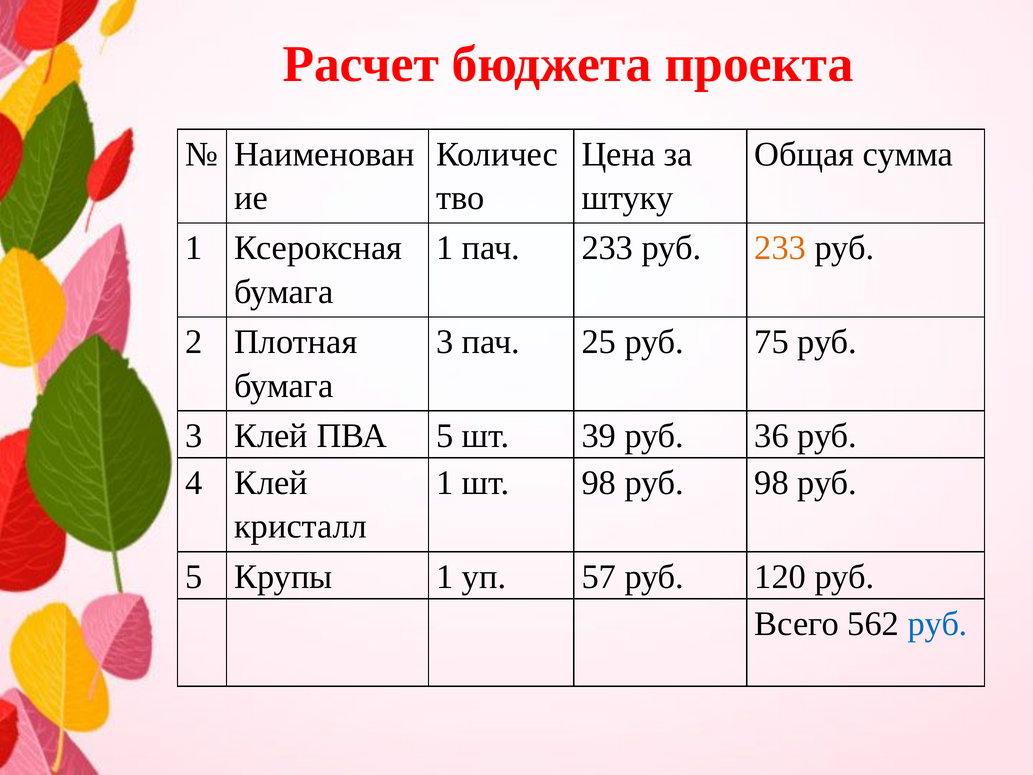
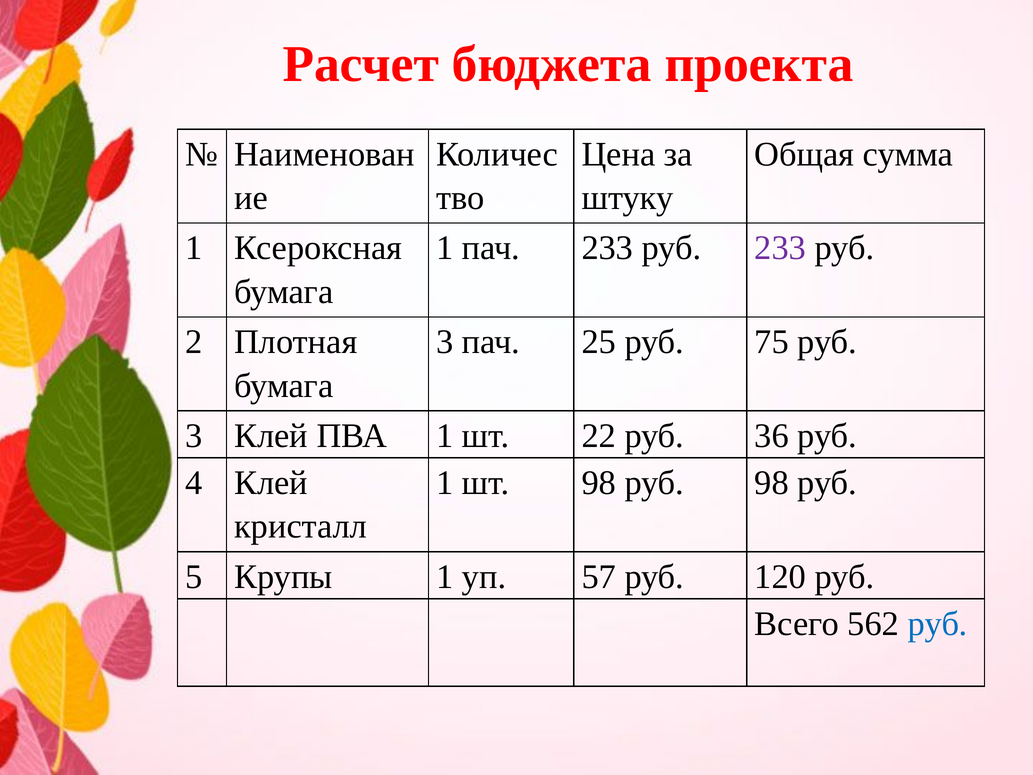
233 colour: orange -> purple (780, 248)
ПВА 5: 5 -> 1 (445, 436)
39: 39 -> 22 (599, 436)
